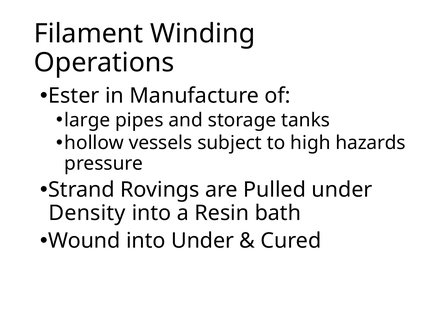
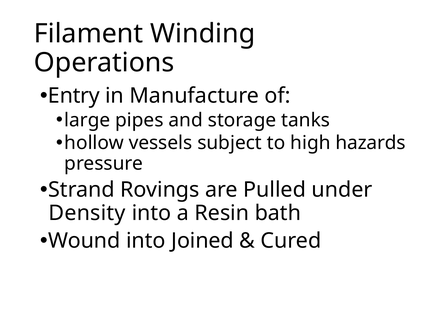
Ester: Ester -> Entry (74, 96)
into Under: Under -> Joined (203, 241)
